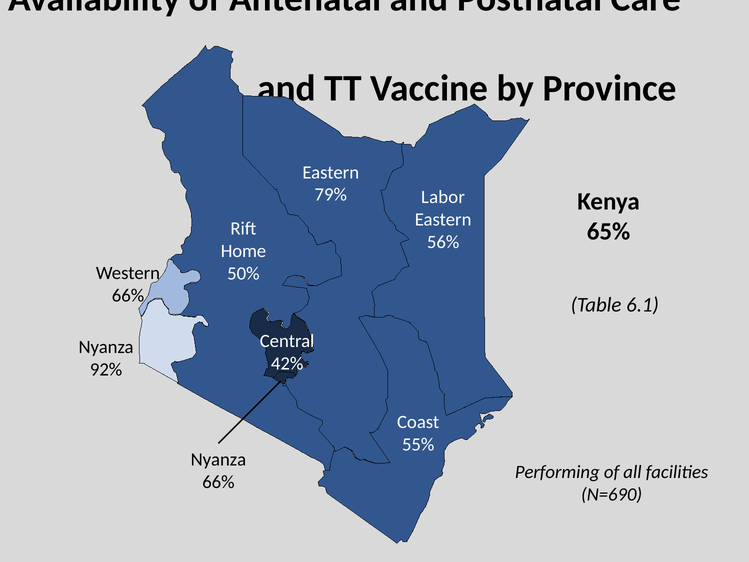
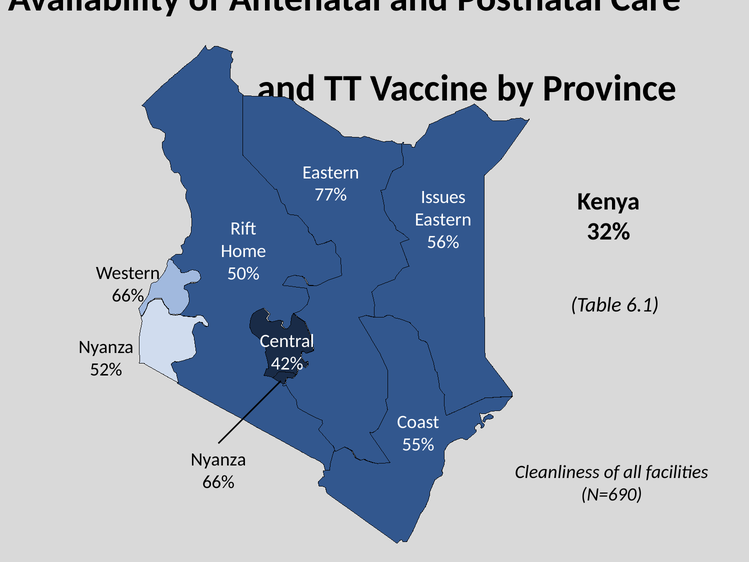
79%: 79% -> 77% (331, 195)
Labor: Labor -> Issues (443, 197)
65%: 65% -> 32% (609, 231)
92%: 92% -> 52% (106, 369)
Performing: Performing -> Cleanliness (557, 472)
